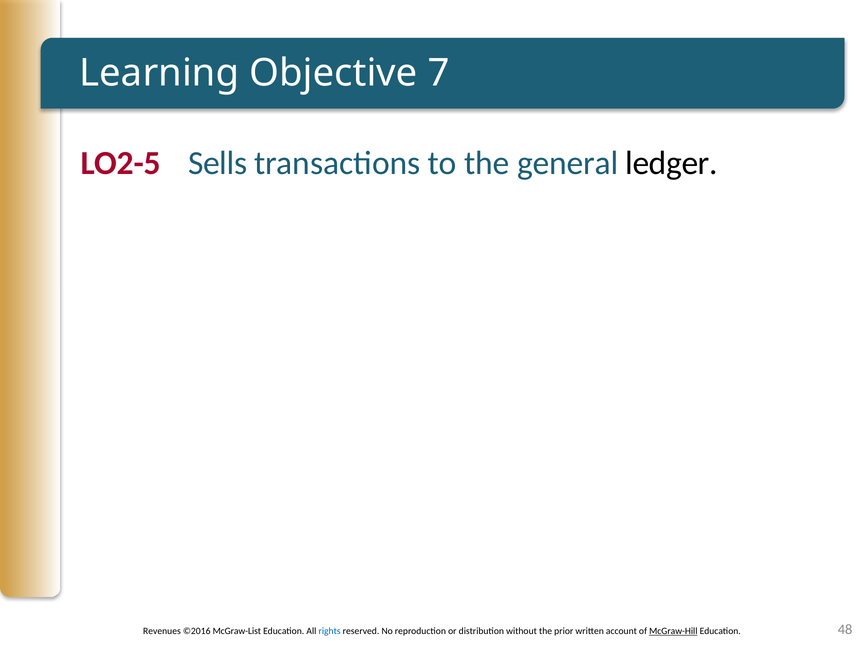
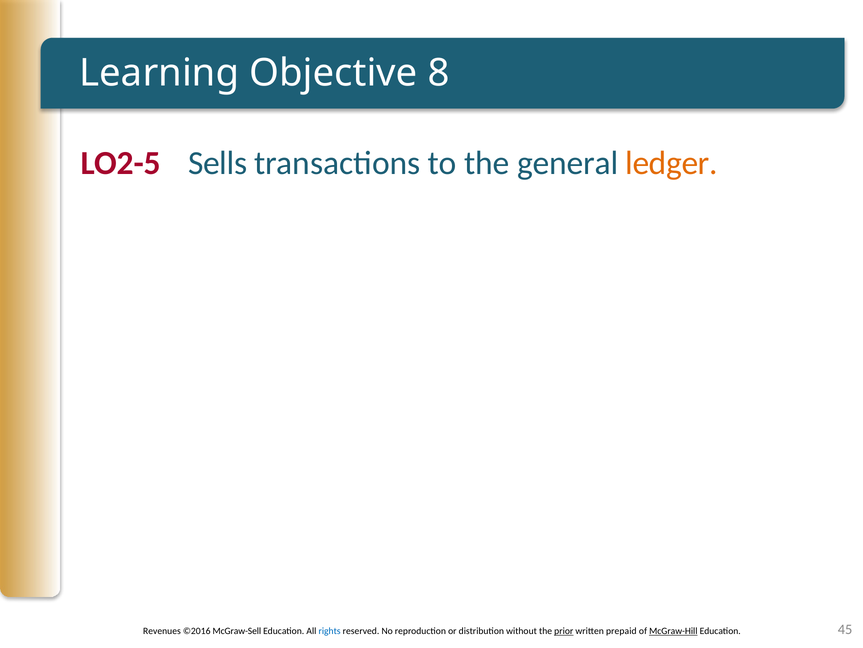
7: 7 -> 8 (439, 73)
ledger colour: black -> orange (672, 163)
McGraw-List: McGraw-List -> McGraw-Sell (237, 630)
prior underline: none -> present (564, 630)
account: account -> prepaid (621, 630)
48: 48 -> 45 (845, 629)
